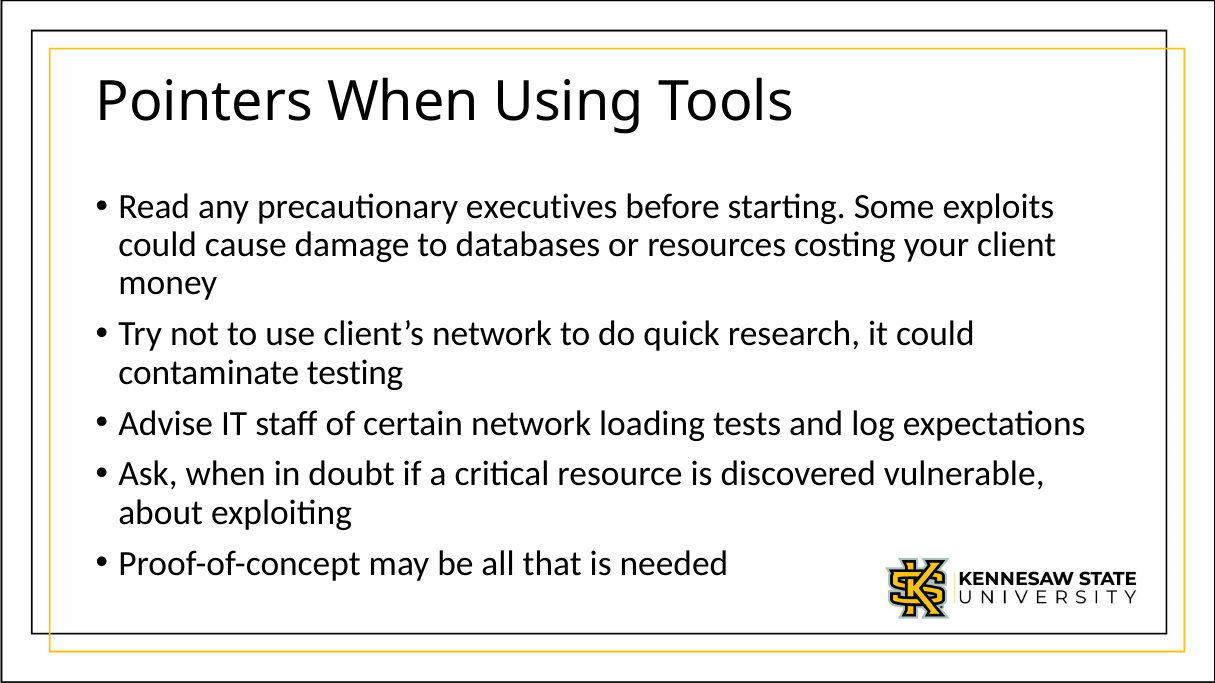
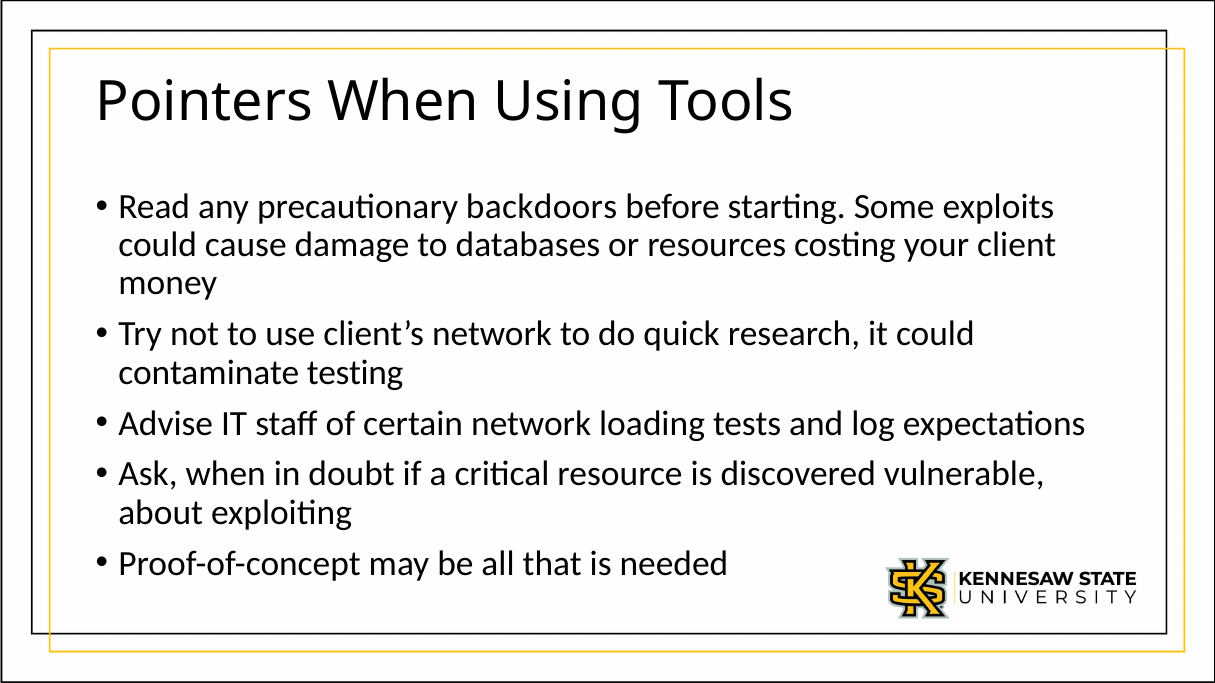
executives: executives -> backdoors (542, 207)
